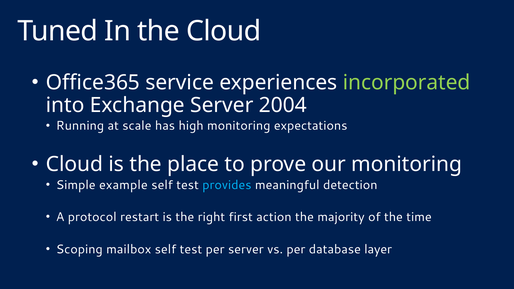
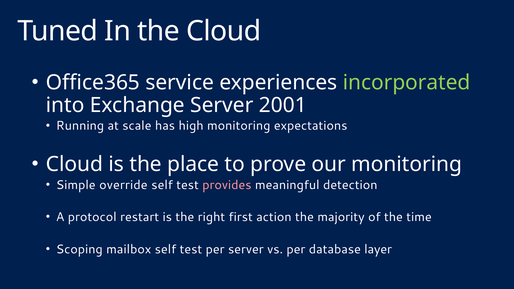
2004: 2004 -> 2001 (283, 105)
example: example -> override (123, 185)
provides colour: light blue -> pink (227, 185)
